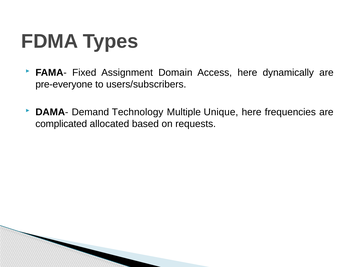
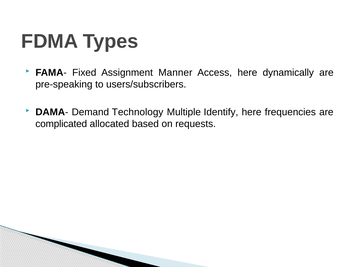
Domain: Domain -> Manner (175, 72)
pre-everyone: pre-everyone -> pre-speaking (64, 84)
Unique: Unique -> Identify (221, 112)
